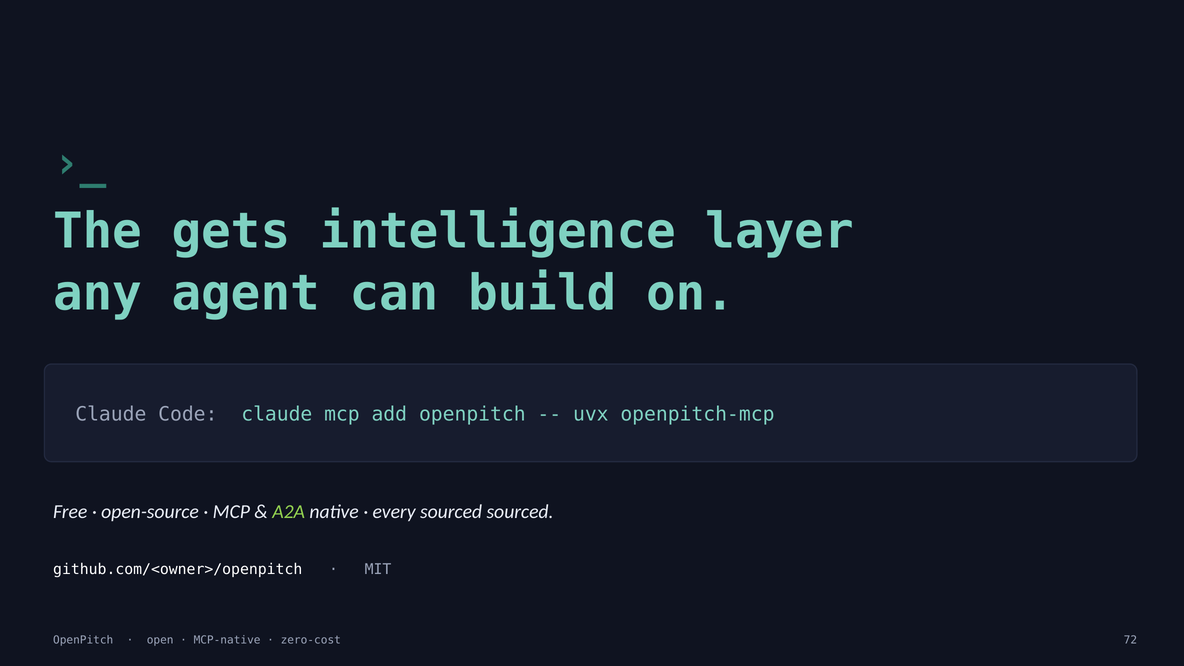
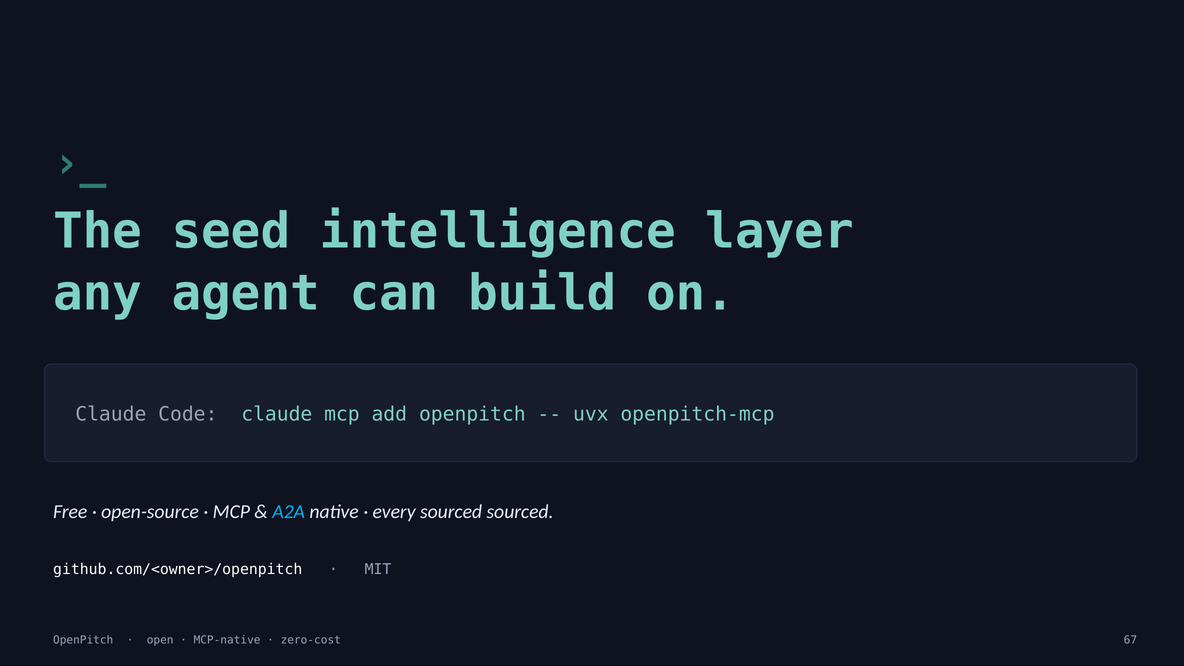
gets: gets -> seed (231, 231)
A2A colour: light green -> light blue (289, 512)
72: 72 -> 67 (1130, 640)
